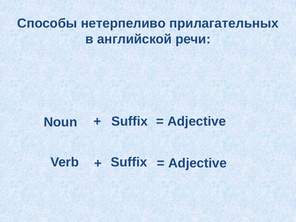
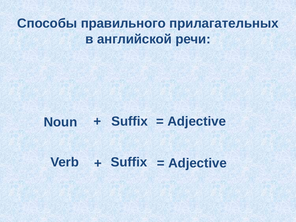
нетерпеливо: нетерпеливо -> правильного (123, 23)
